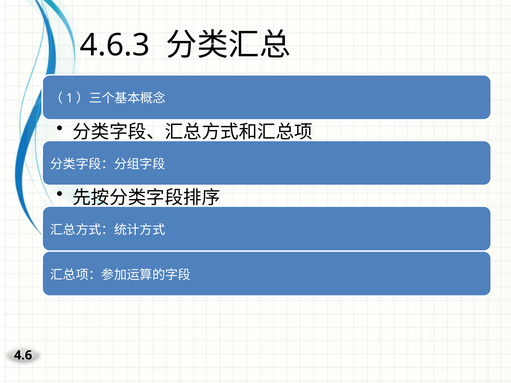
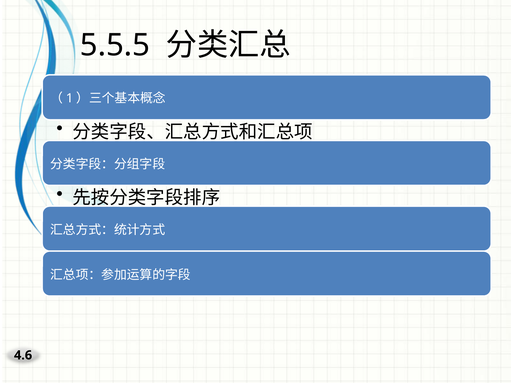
4.6.3: 4.6.3 -> 5.5.5 (115, 45)
